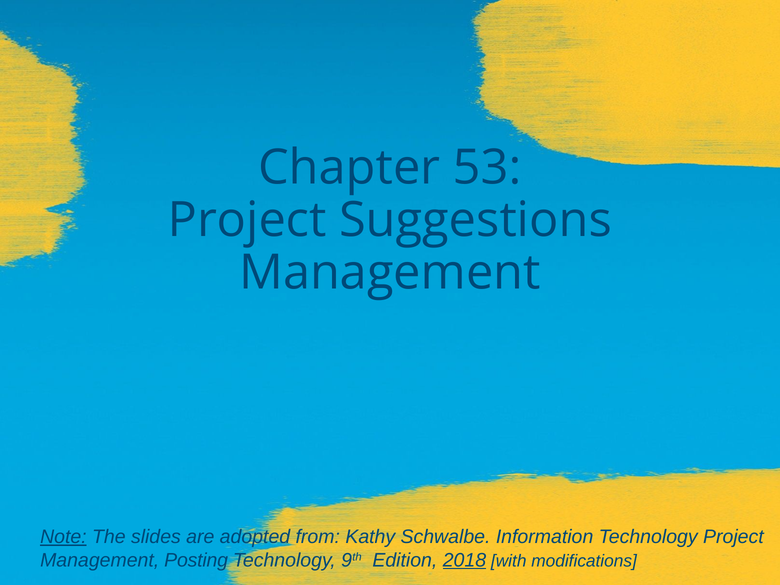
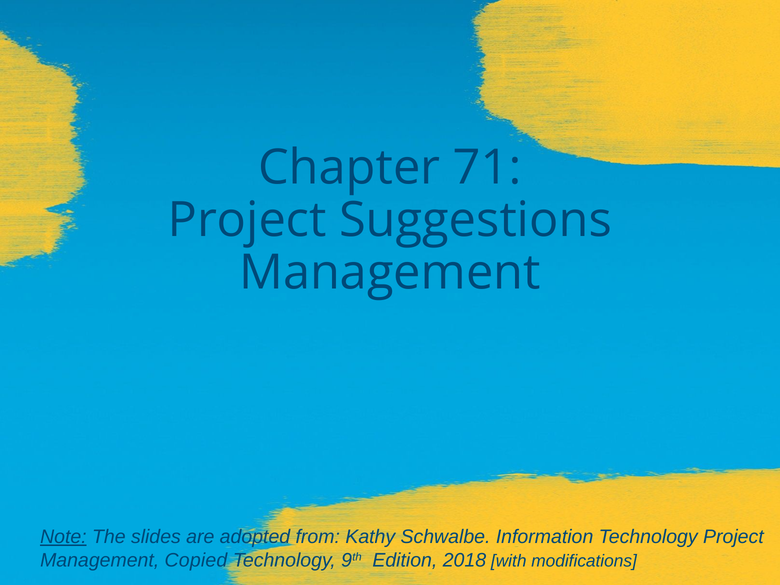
53: 53 -> 71 (487, 167)
Posting: Posting -> Copied (196, 560)
2018 underline: present -> none (464, 560)
